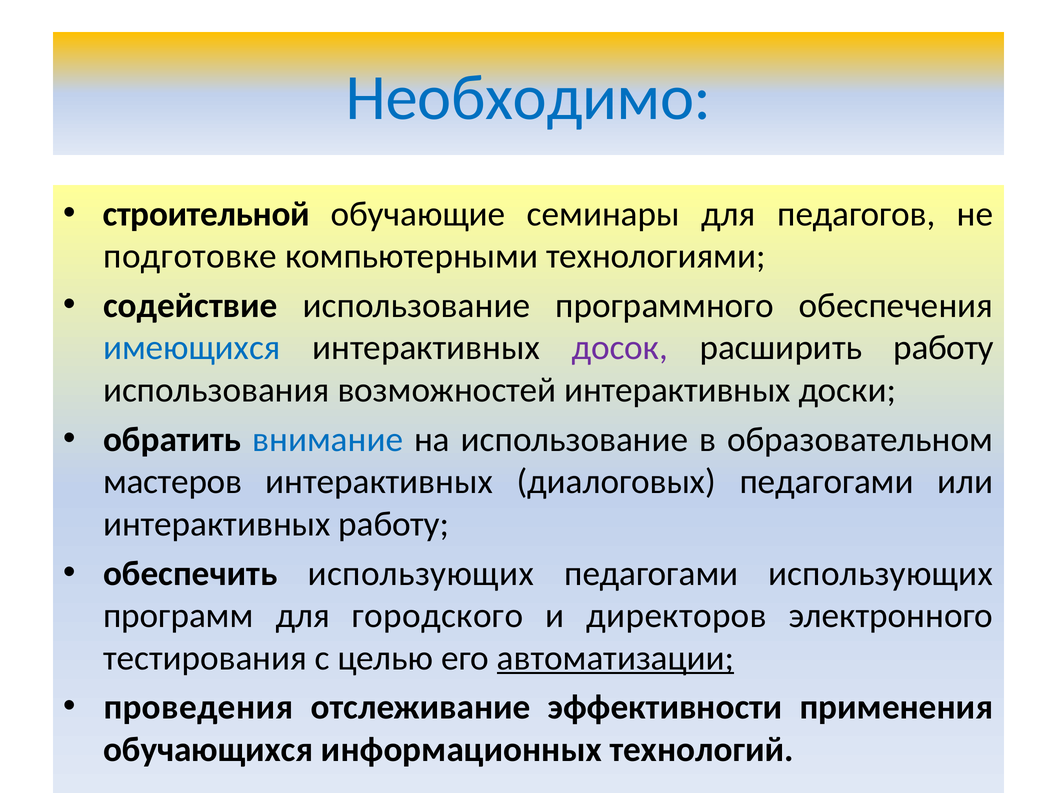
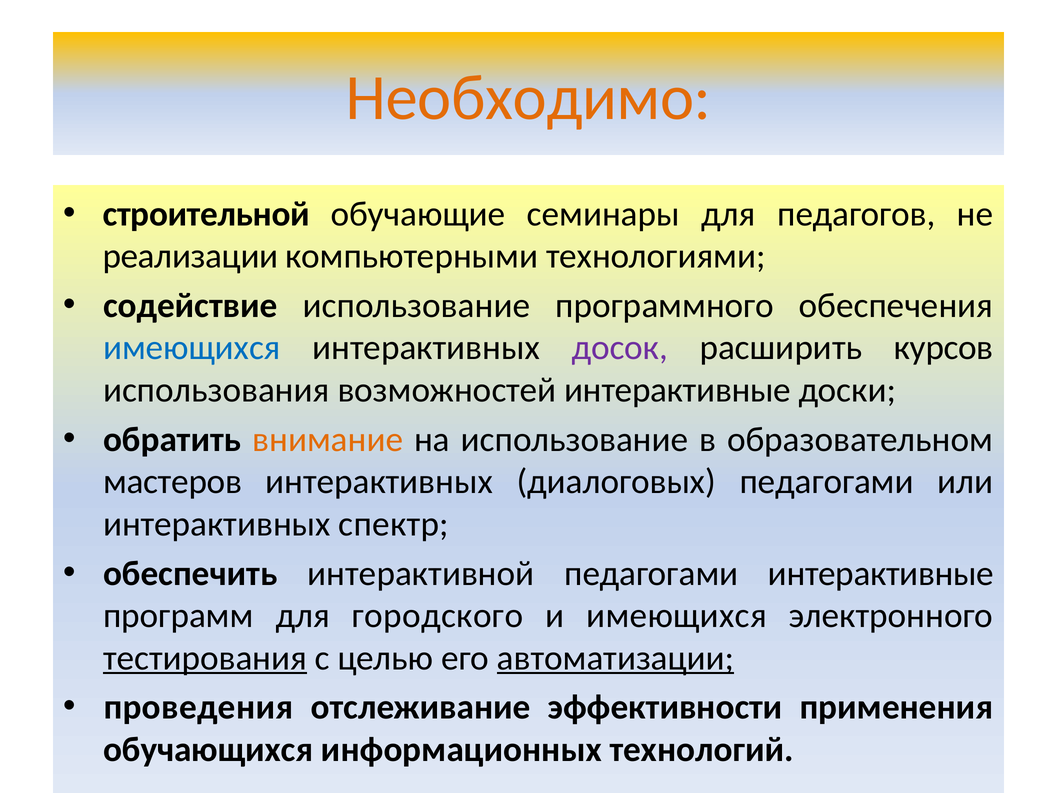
Необходимо colour: blue -> orange (528, 98)
подготовке: подготовке -> реализации (190, 256)
расширить работу: работу -> курсов (944, 348)
возможностей интерактивных: интерактивных -> интерактивные (678, 390)
внимание colour: blue -> orange (328, 439)
интерактивных работу: работу -> спектр (394, 524)
обеспечить использующих: использующих -> интерактивной (421, 573)
педагогами использующих: использующих -> интерактивные (881, 573)
и директоров: директоров -> имеющихся (677, 615)
тестирования underline: none -> present (205, 658)
